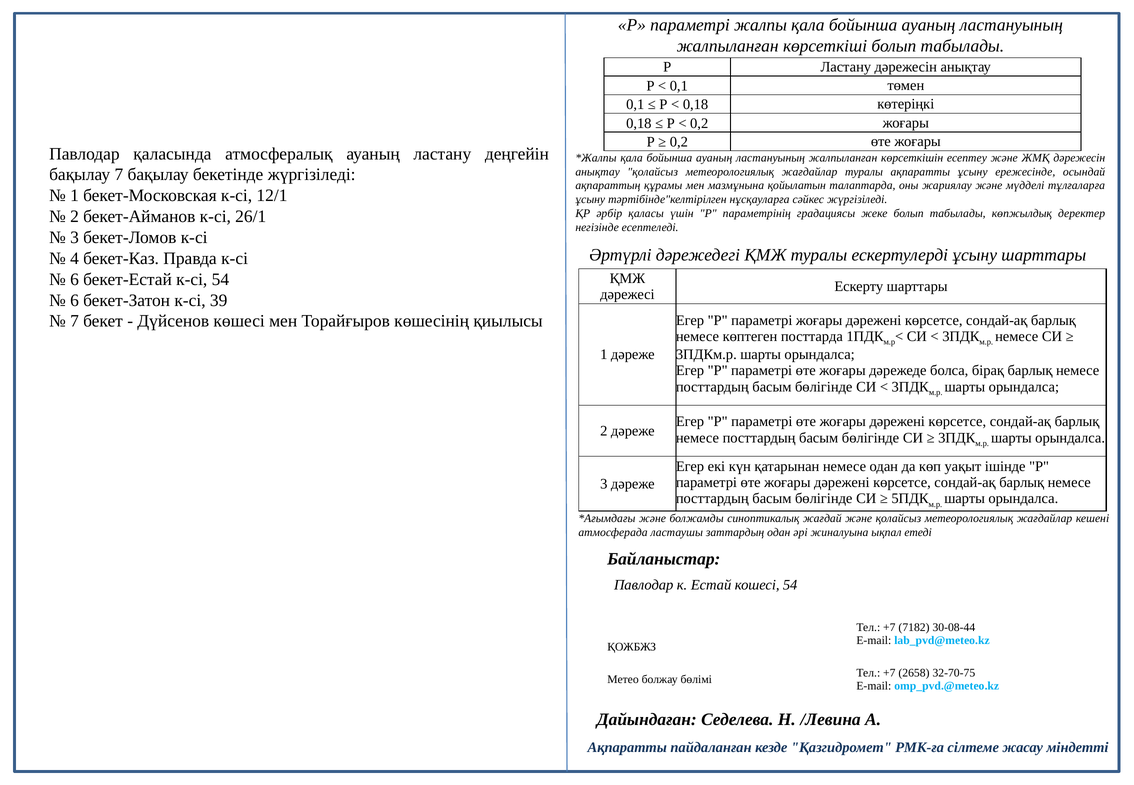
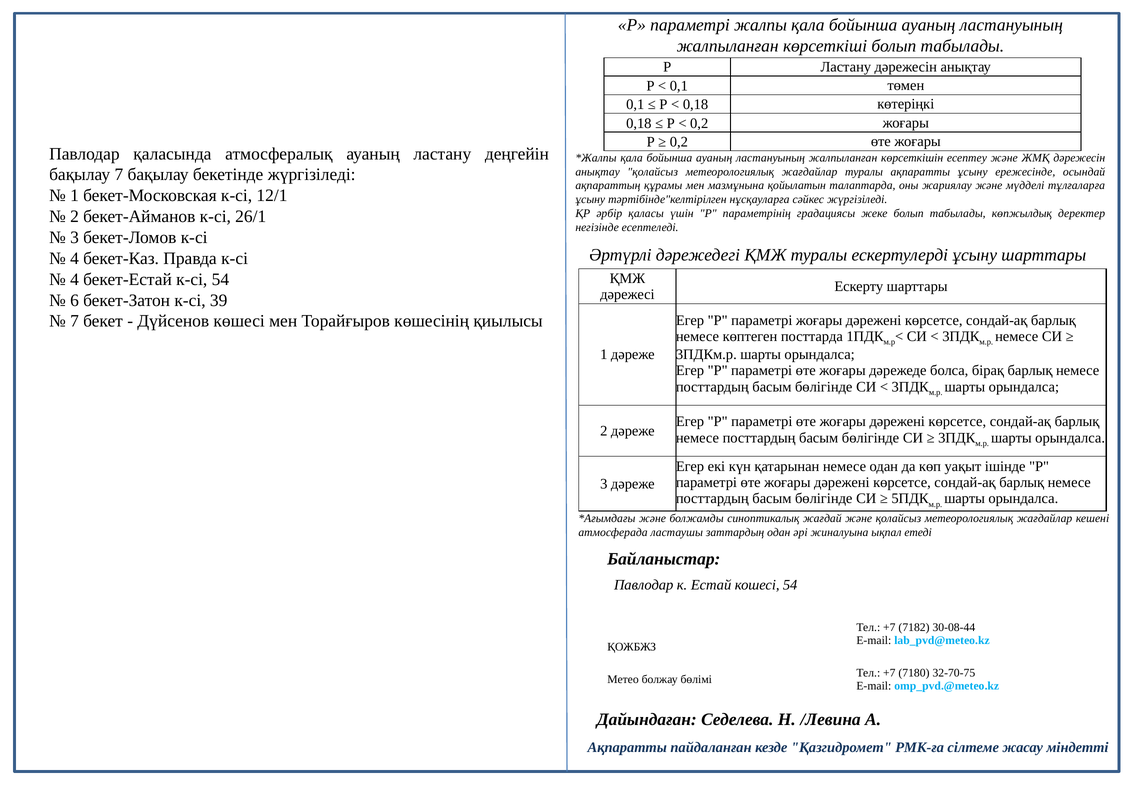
6: 6 -> 4 (74, 279)
2658: 2658 -> 7180 (914, 673)
